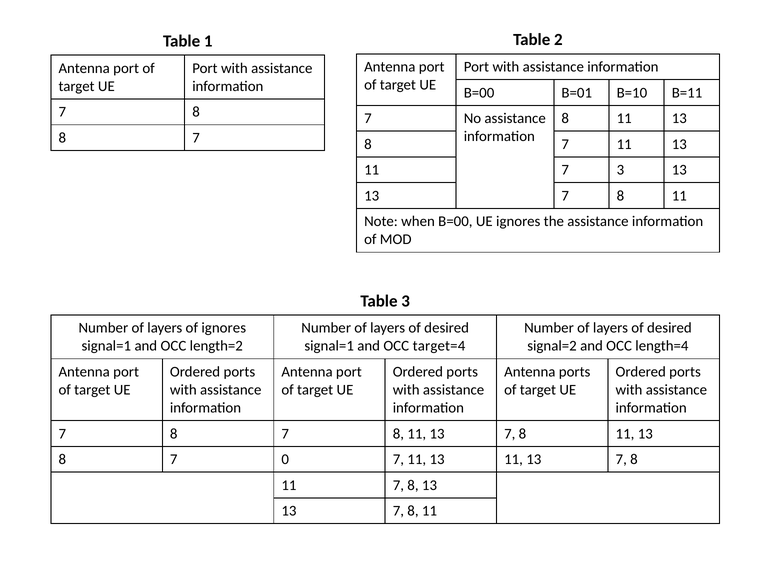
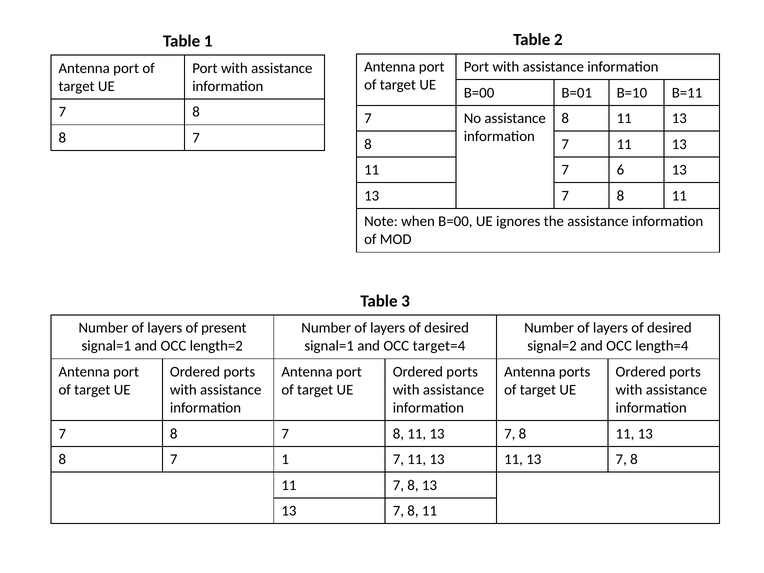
7 3: 3 -> 6 (620, 170)
of ignores: ignores -> present (224, 328)
7 0: 0 -> 1 (285, 459)
